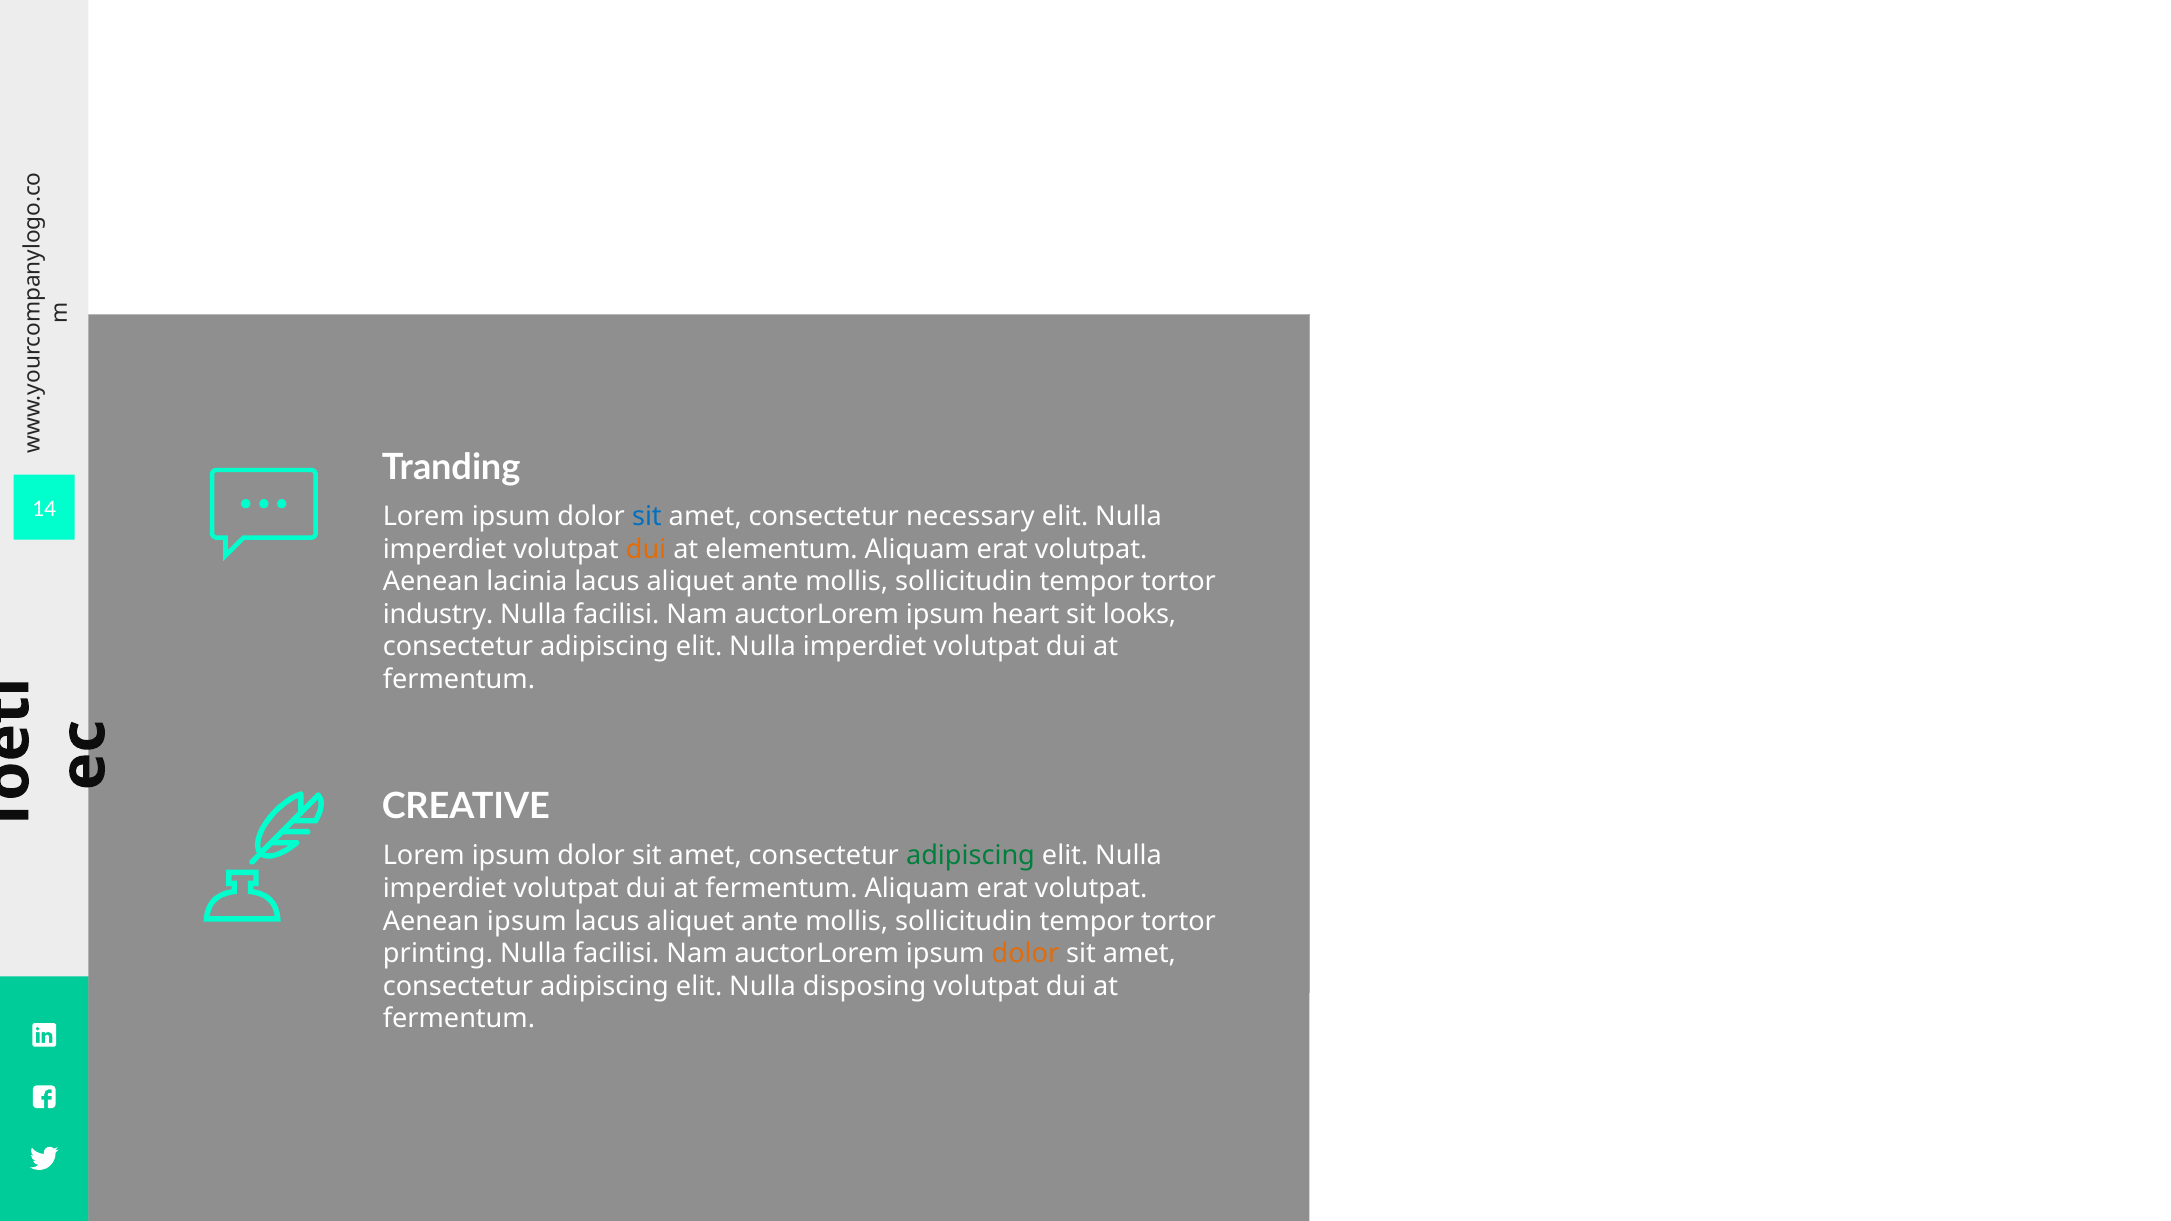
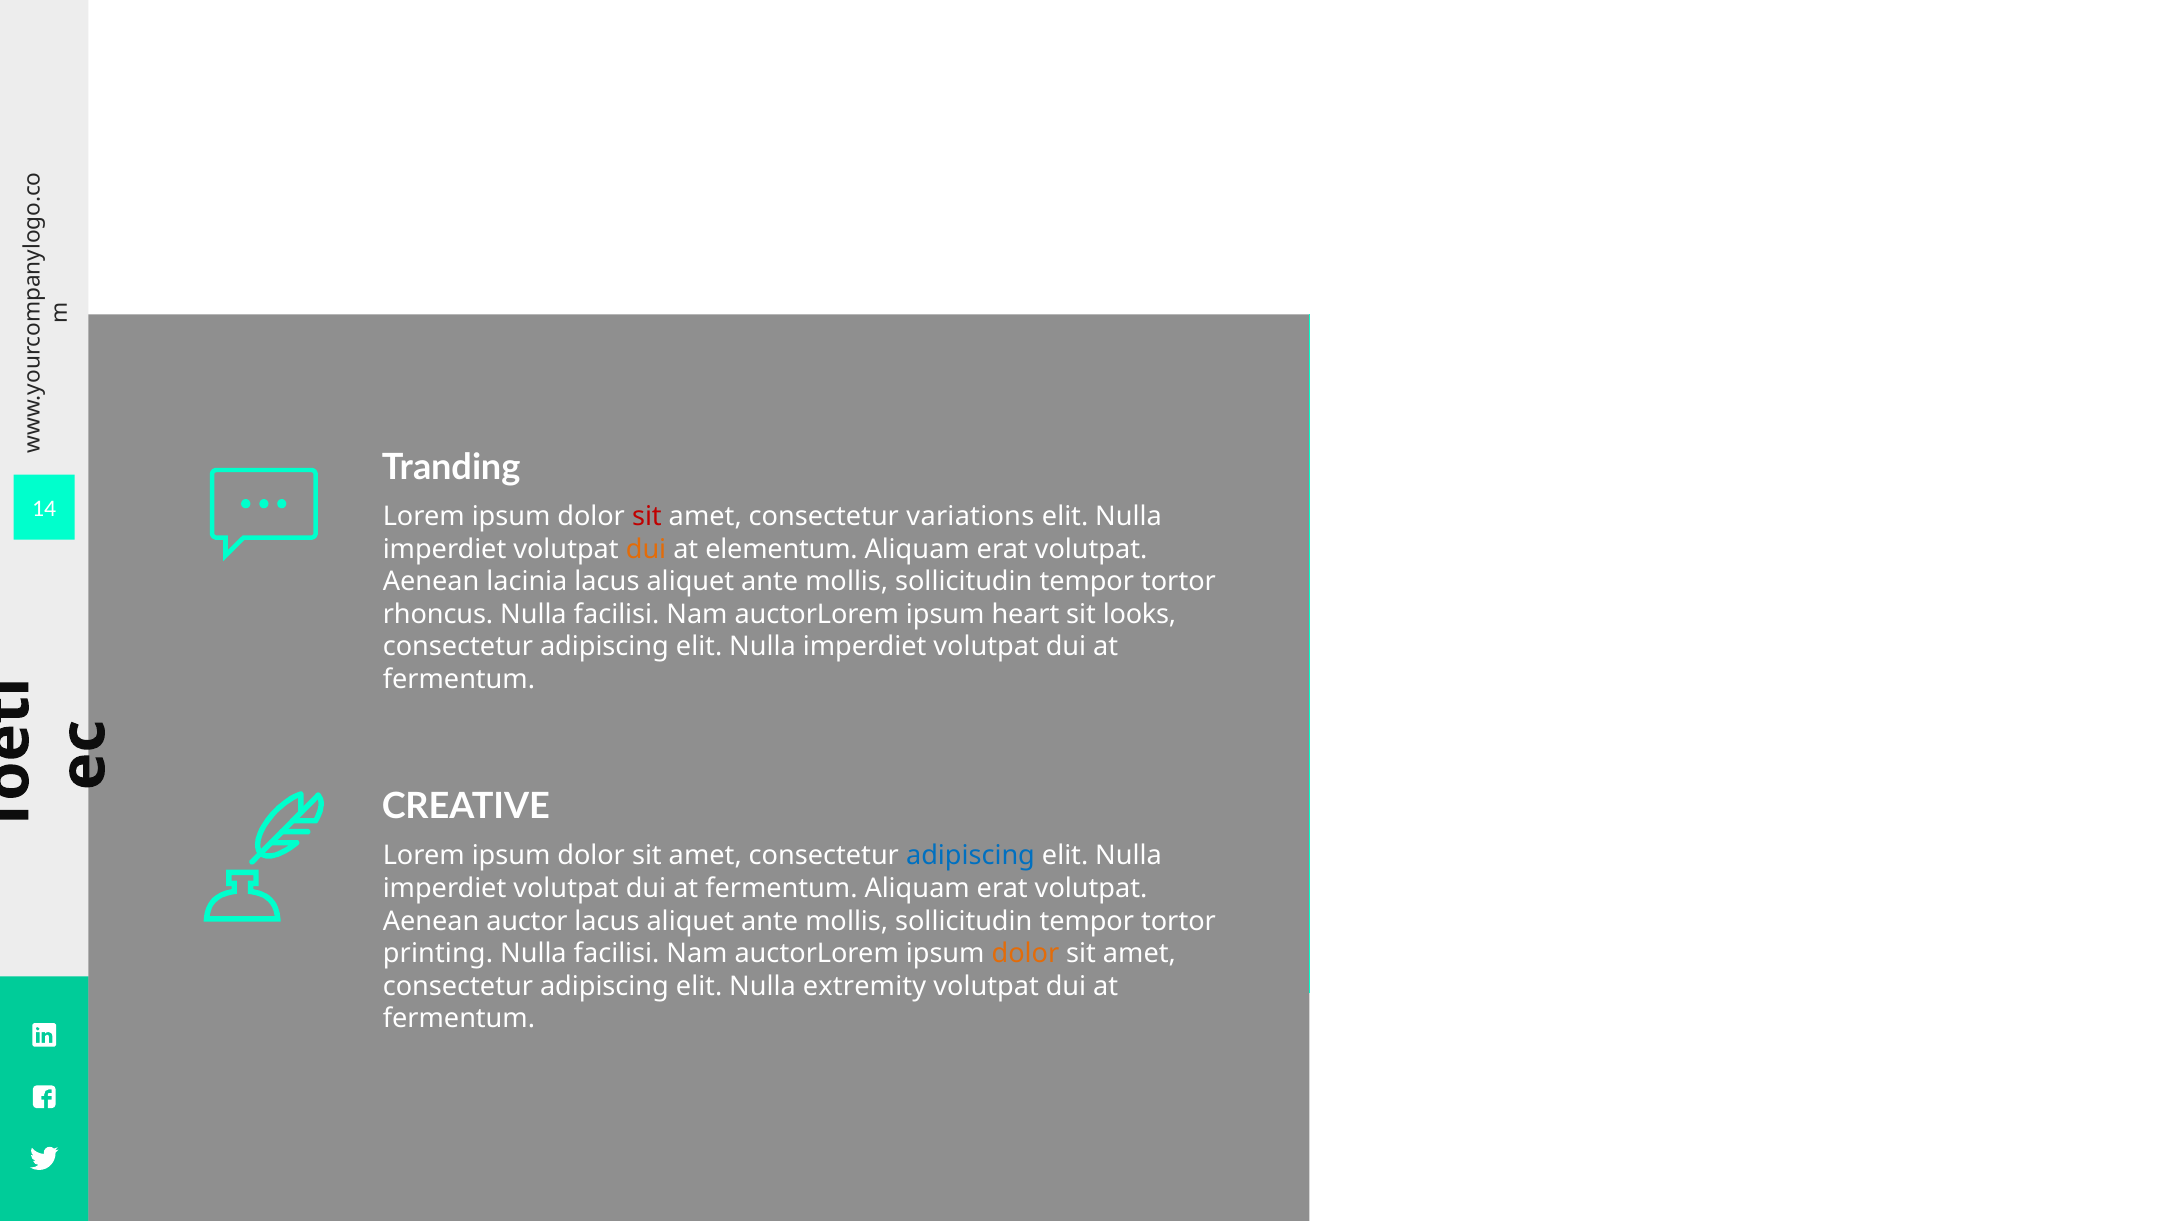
sit colour: blue -> red (647, 517)
necessary: necessary -> variations (970, 517)
industry: industry -> rhoncus (438, 614)
adipiscing colour: green -> blue (971, 856)
Aenean ipsum: ipsum -> auctor (527, 921)
disposing: disposing -> extremity (865, 986)
